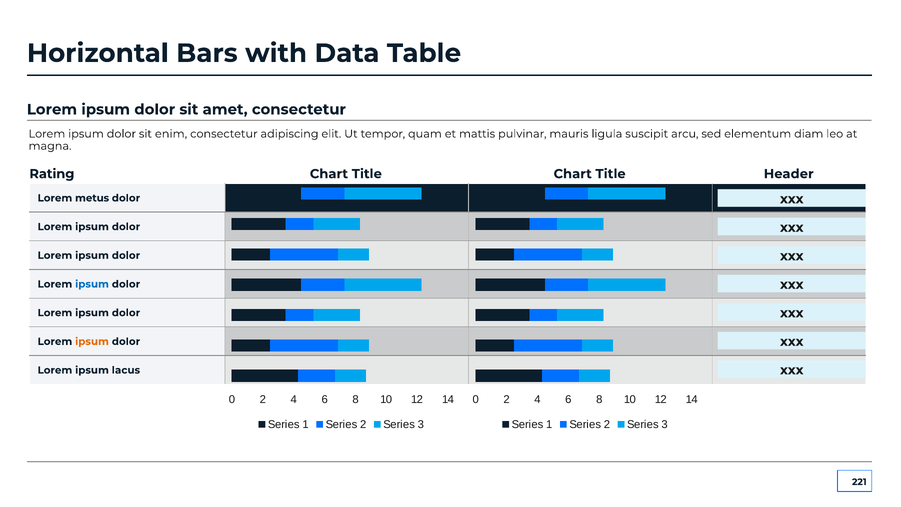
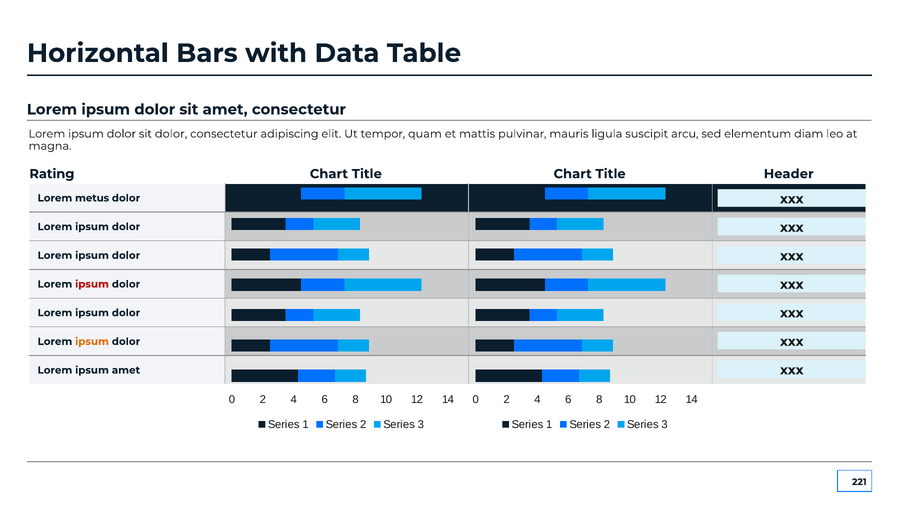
sit enim: enim -> dolor (171, 134)
ipsum colour: blue -> red (92, 284)
ipsum lacus: lacus -> amet (126, 370)
